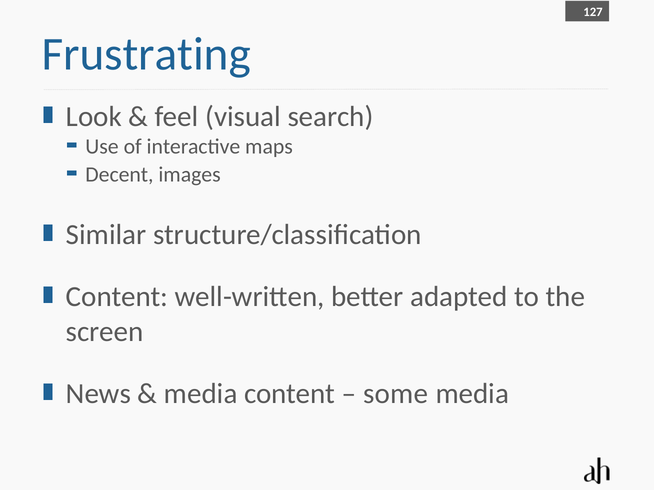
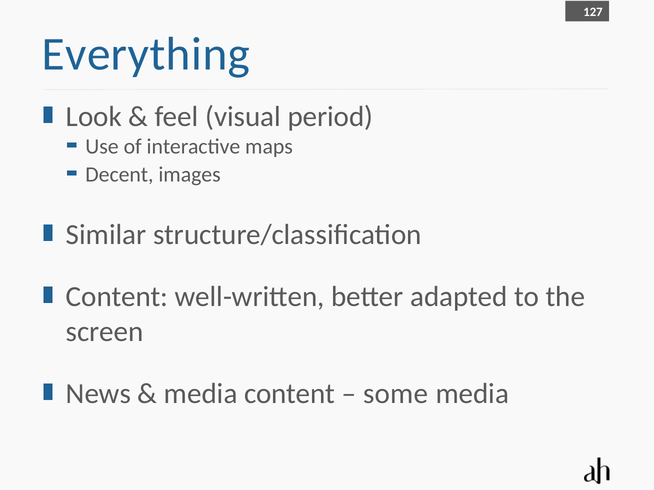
Frustrating: Frustrating -> Everything (146, 54)
search: search -> period (330, 117)
